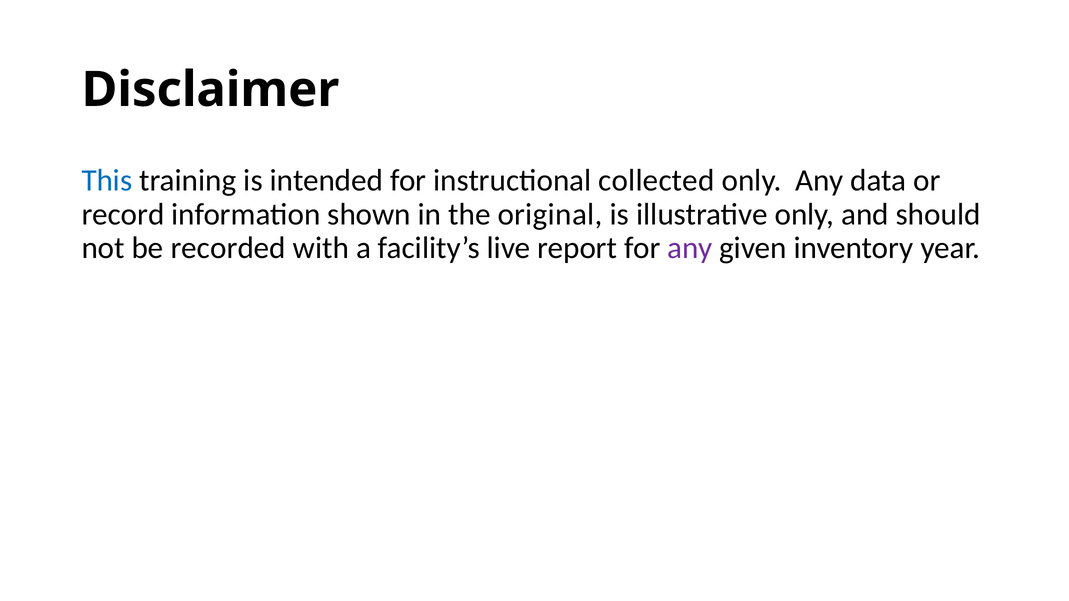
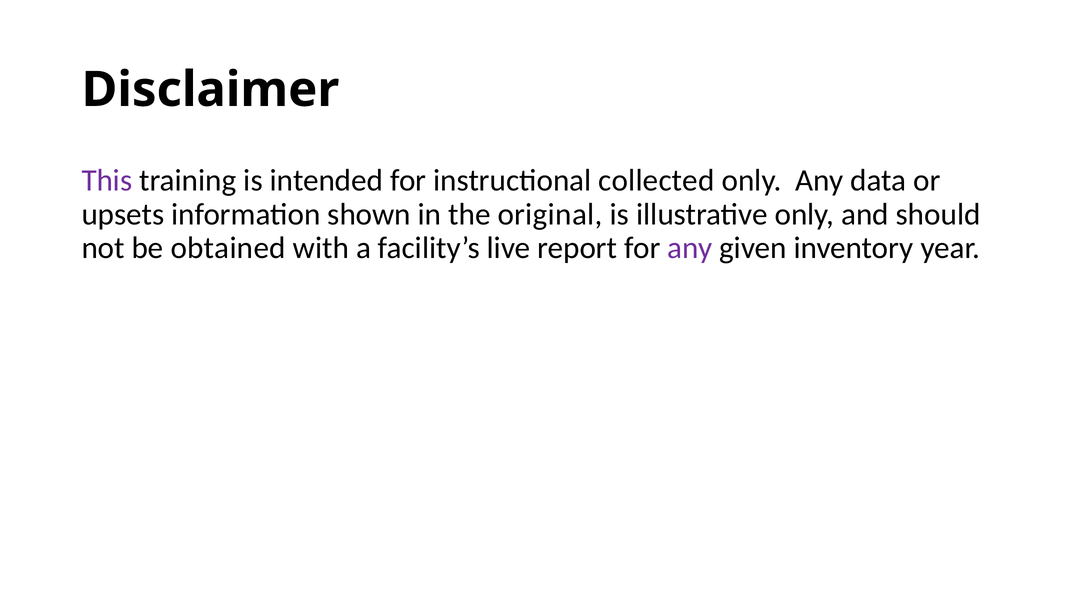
This colour: blue -> purple (107, 181)
record: record -> upsets (123, 214)
recorded: recorded -> obtained (228, 248)
